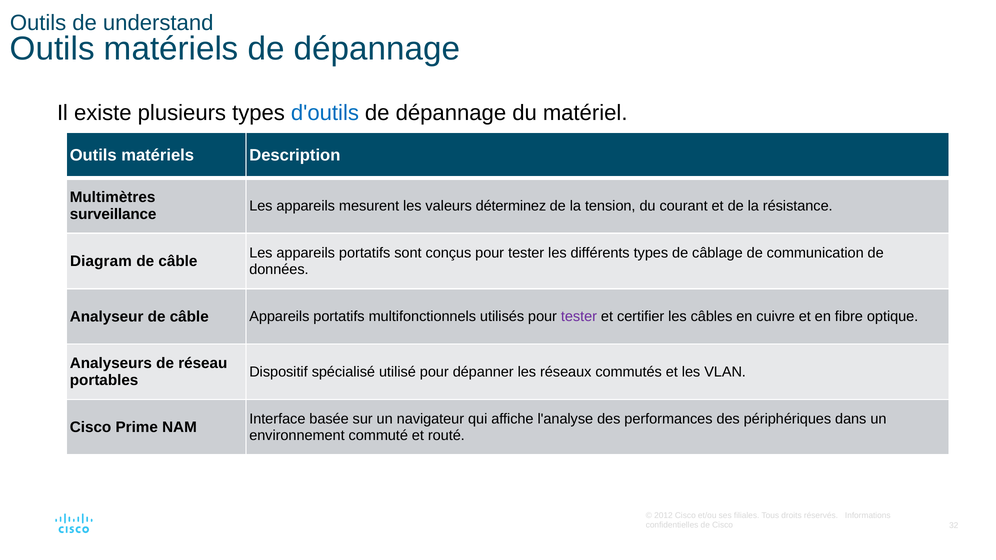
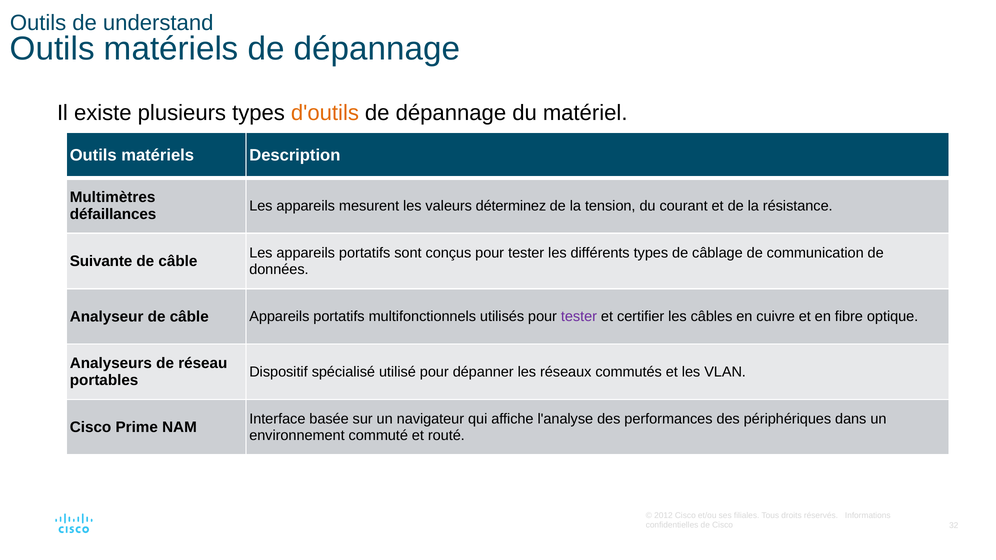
d'outils colour: blue -> orange (325, 113)
surveillance: surveillance -> défaillances (113, 214)
Diagram: Diagram -> Suivante (101, 261)
